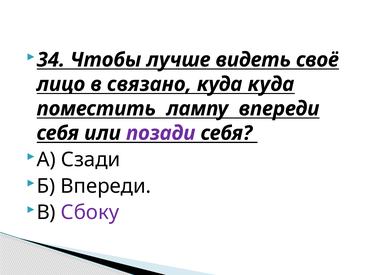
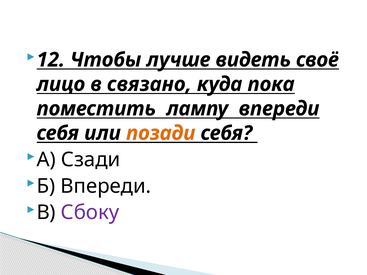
34: 34 -> 12 (51, 60)
куда куда: куда -> пока (271, 84)
позади colour: purple -> orange (161, 133)
